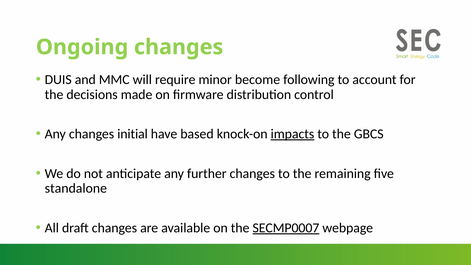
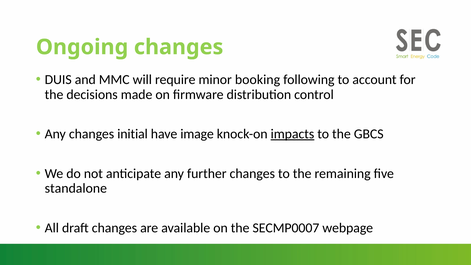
become: become -> booking (258, 80)
based: based -> image (197, 134)
SECMP0007 underline: present -> none (286, 228)
